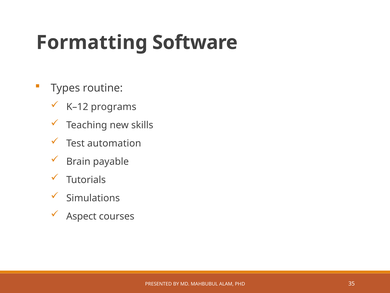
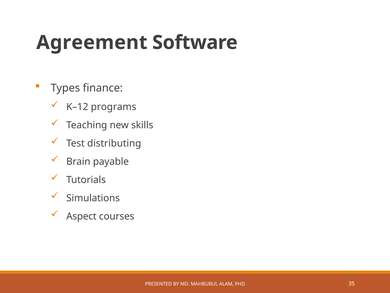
Formatting: Formatting -> Agreement (92, 42)
routine: routine -> finance (103, 88)
automation: automation -> distributing (114, 143)
